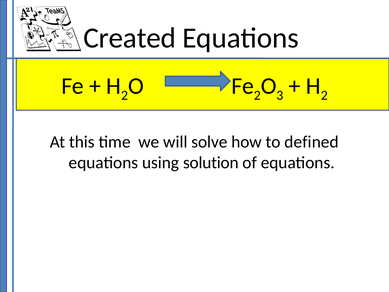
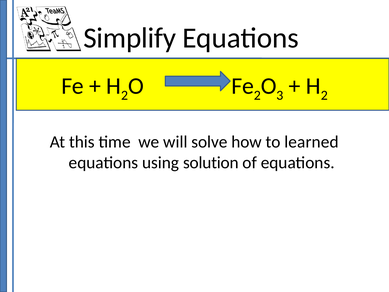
Created: Created -> Simplify (130, 38)
defined: defined -> learned (312, 142)
